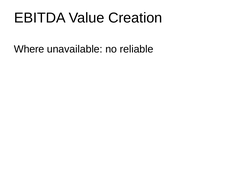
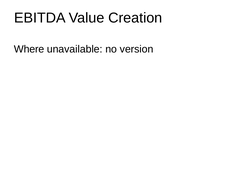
reliable: reliable -> version (137, 49)
